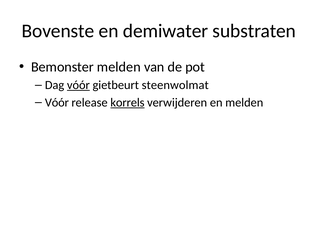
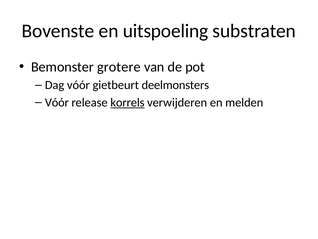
demiwater: demiwater -> uitspoeling (166, 31)
Bemonster melden: melden -> grotere (119, 67)
vóór underline: present -> none (78, 85)
steenwolmat: steenwolmat -> deelmonsters (175, 85)
